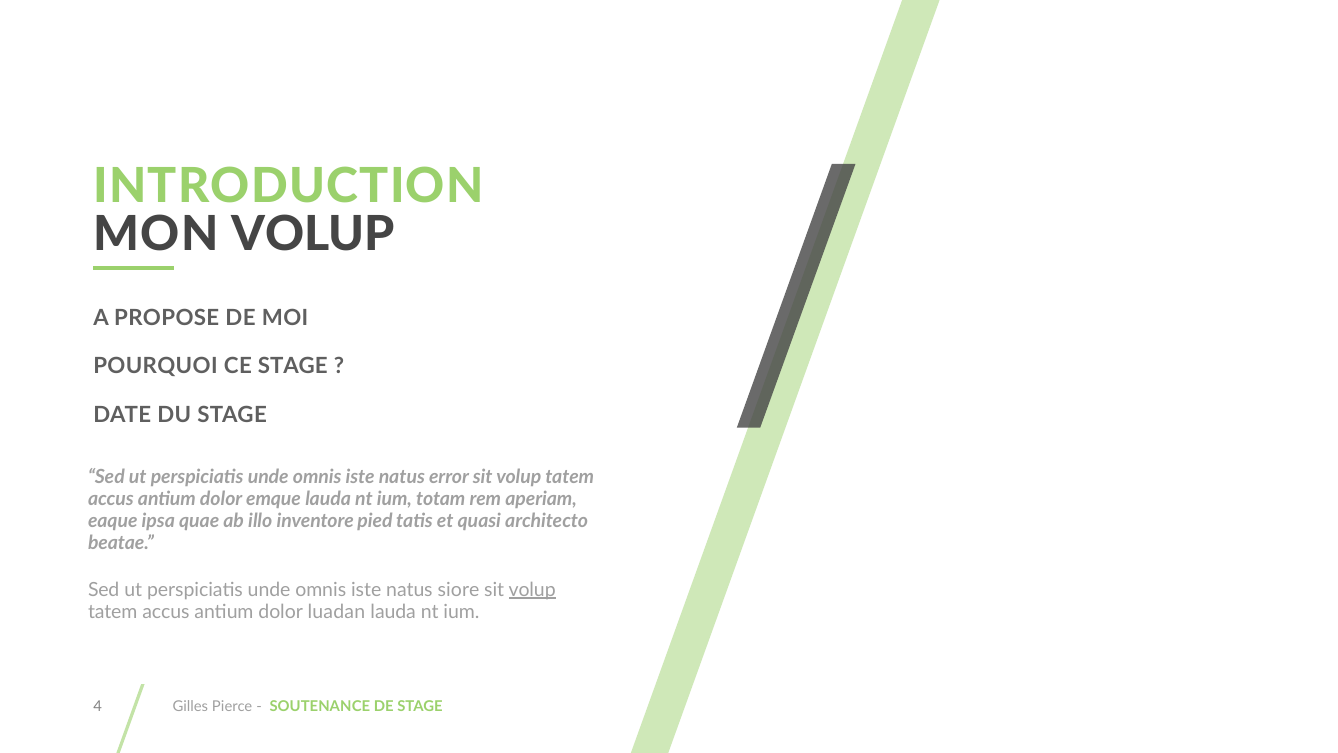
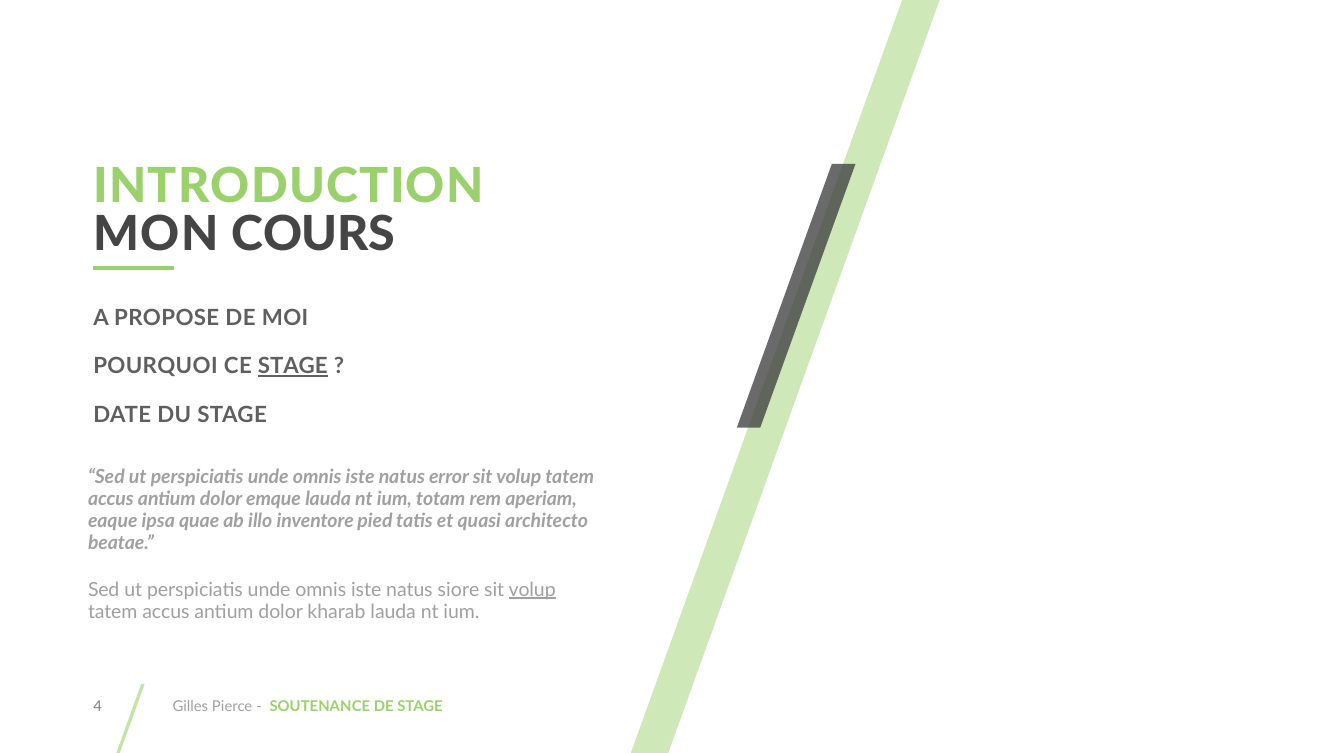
MON VOLUP: VOLUP -> COURS (313, 235)
STAGE underline: none -> present (293, 366)
luadan: luadan -> kharab (337, 612)
